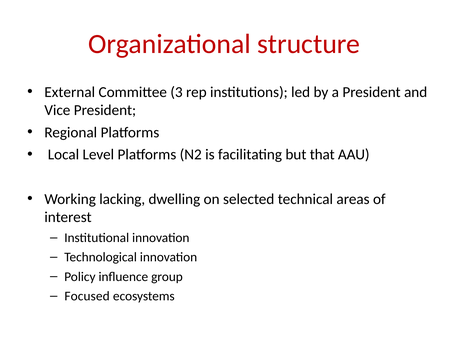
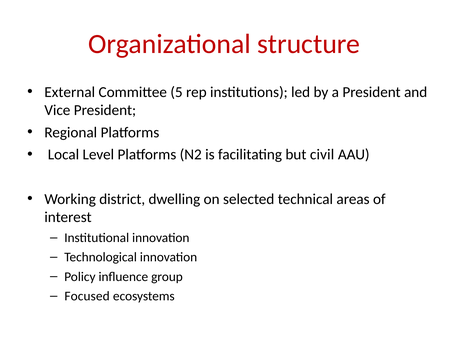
3: 3 -> 5 (176, 92)
that: that -> civil (322, 155)
lacking: lacking -> district (122, 199)
